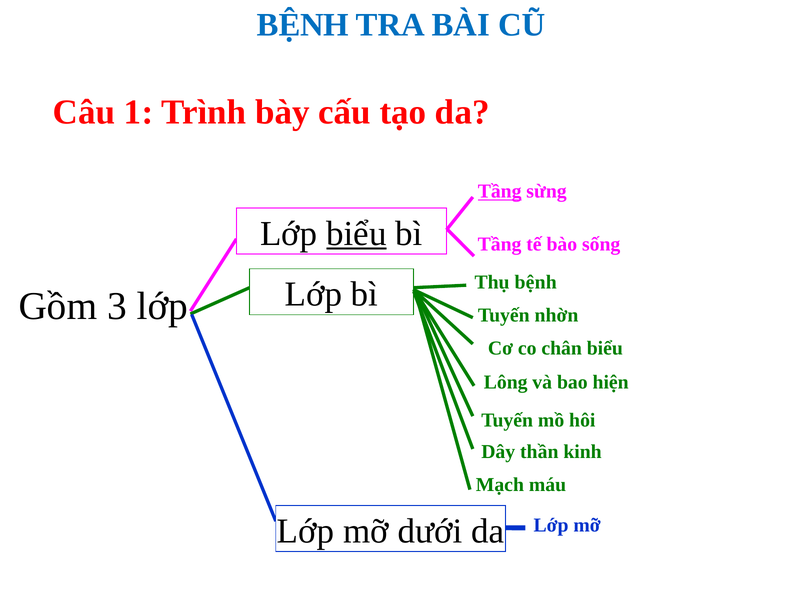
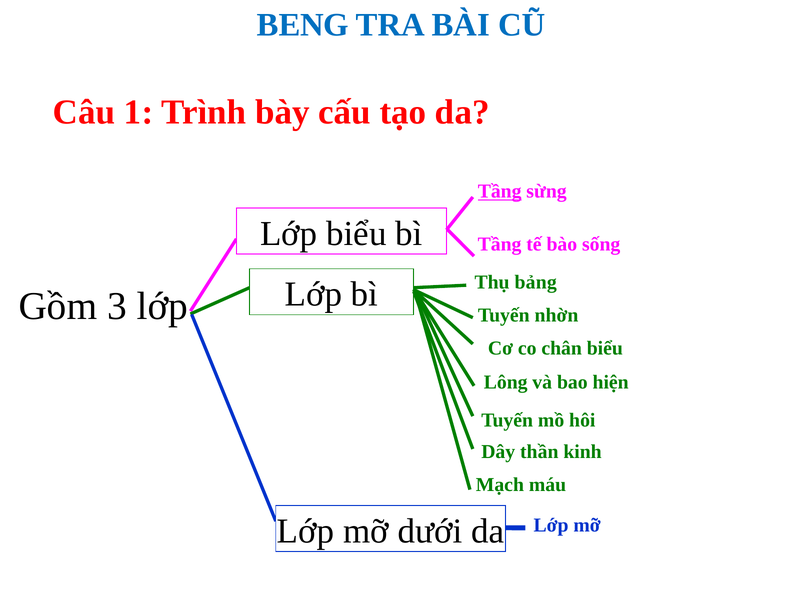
BỆNH: BỆNH -> BENG (303, 25)
biểu underline: present -> none (356, 233)
Thụ bệnh: bệnh -> bảng (536, 282)
